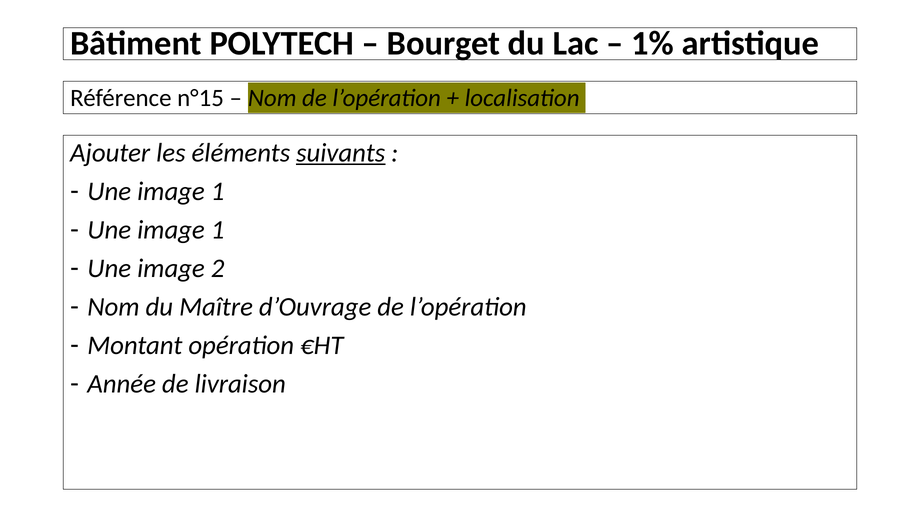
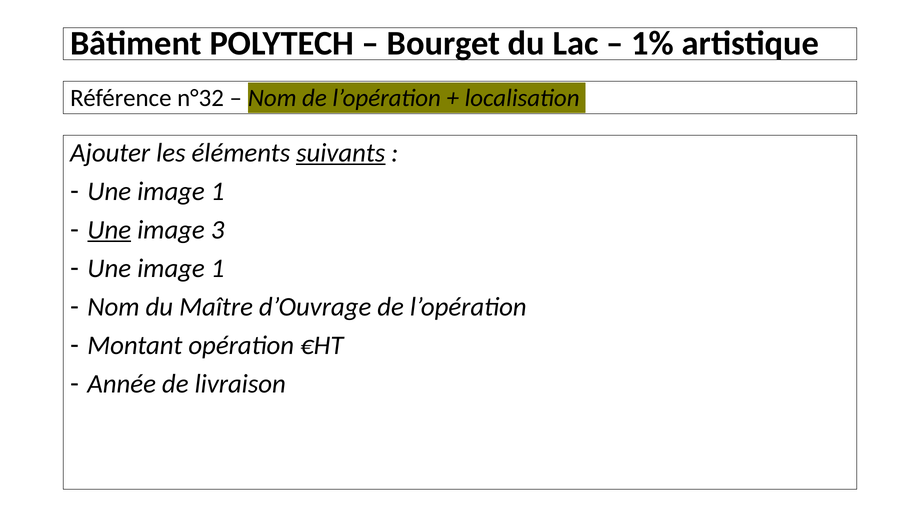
n°15: n°15 -> n°32 (201, 98)
Une underline: none -> present (109, 230)
1: 1 -> 3 (218, 230)
2: 2 -> 1 (218, 269)
